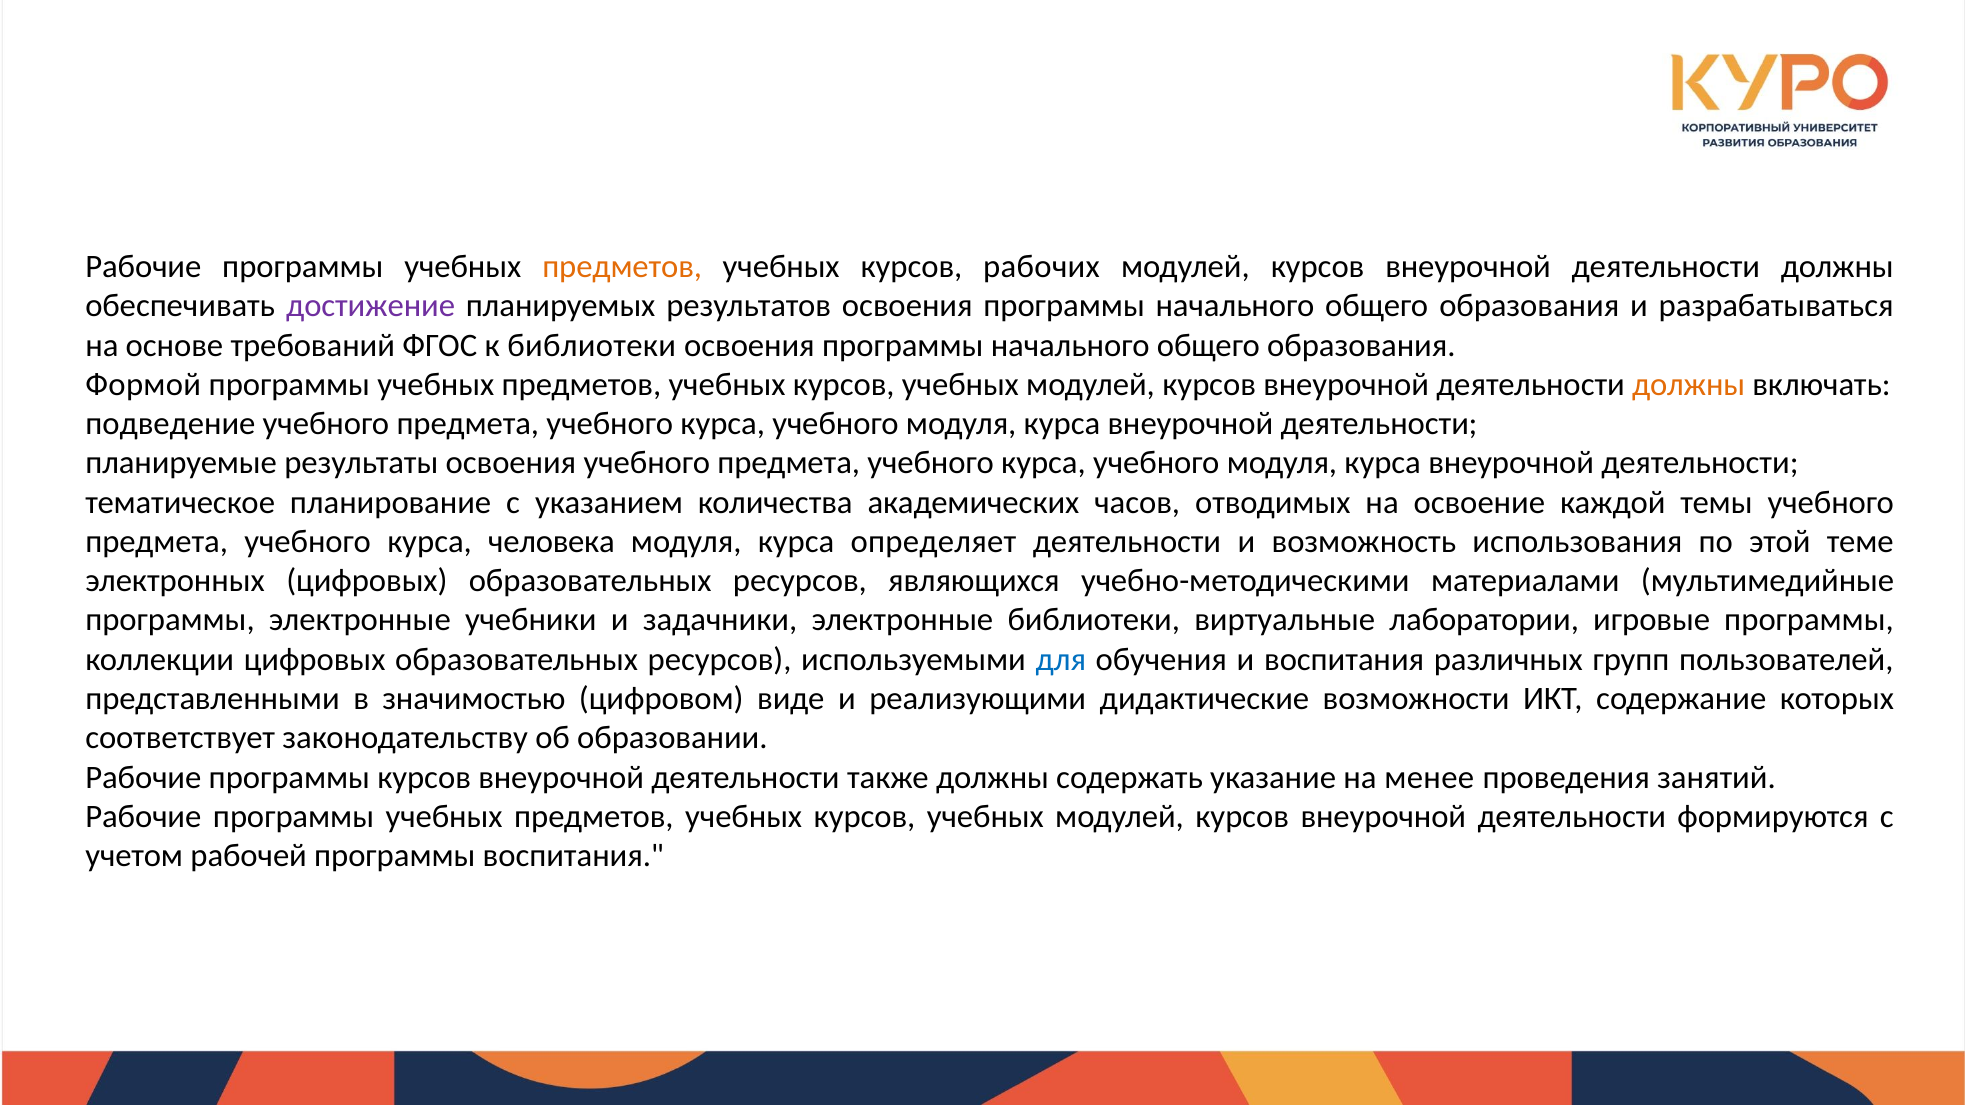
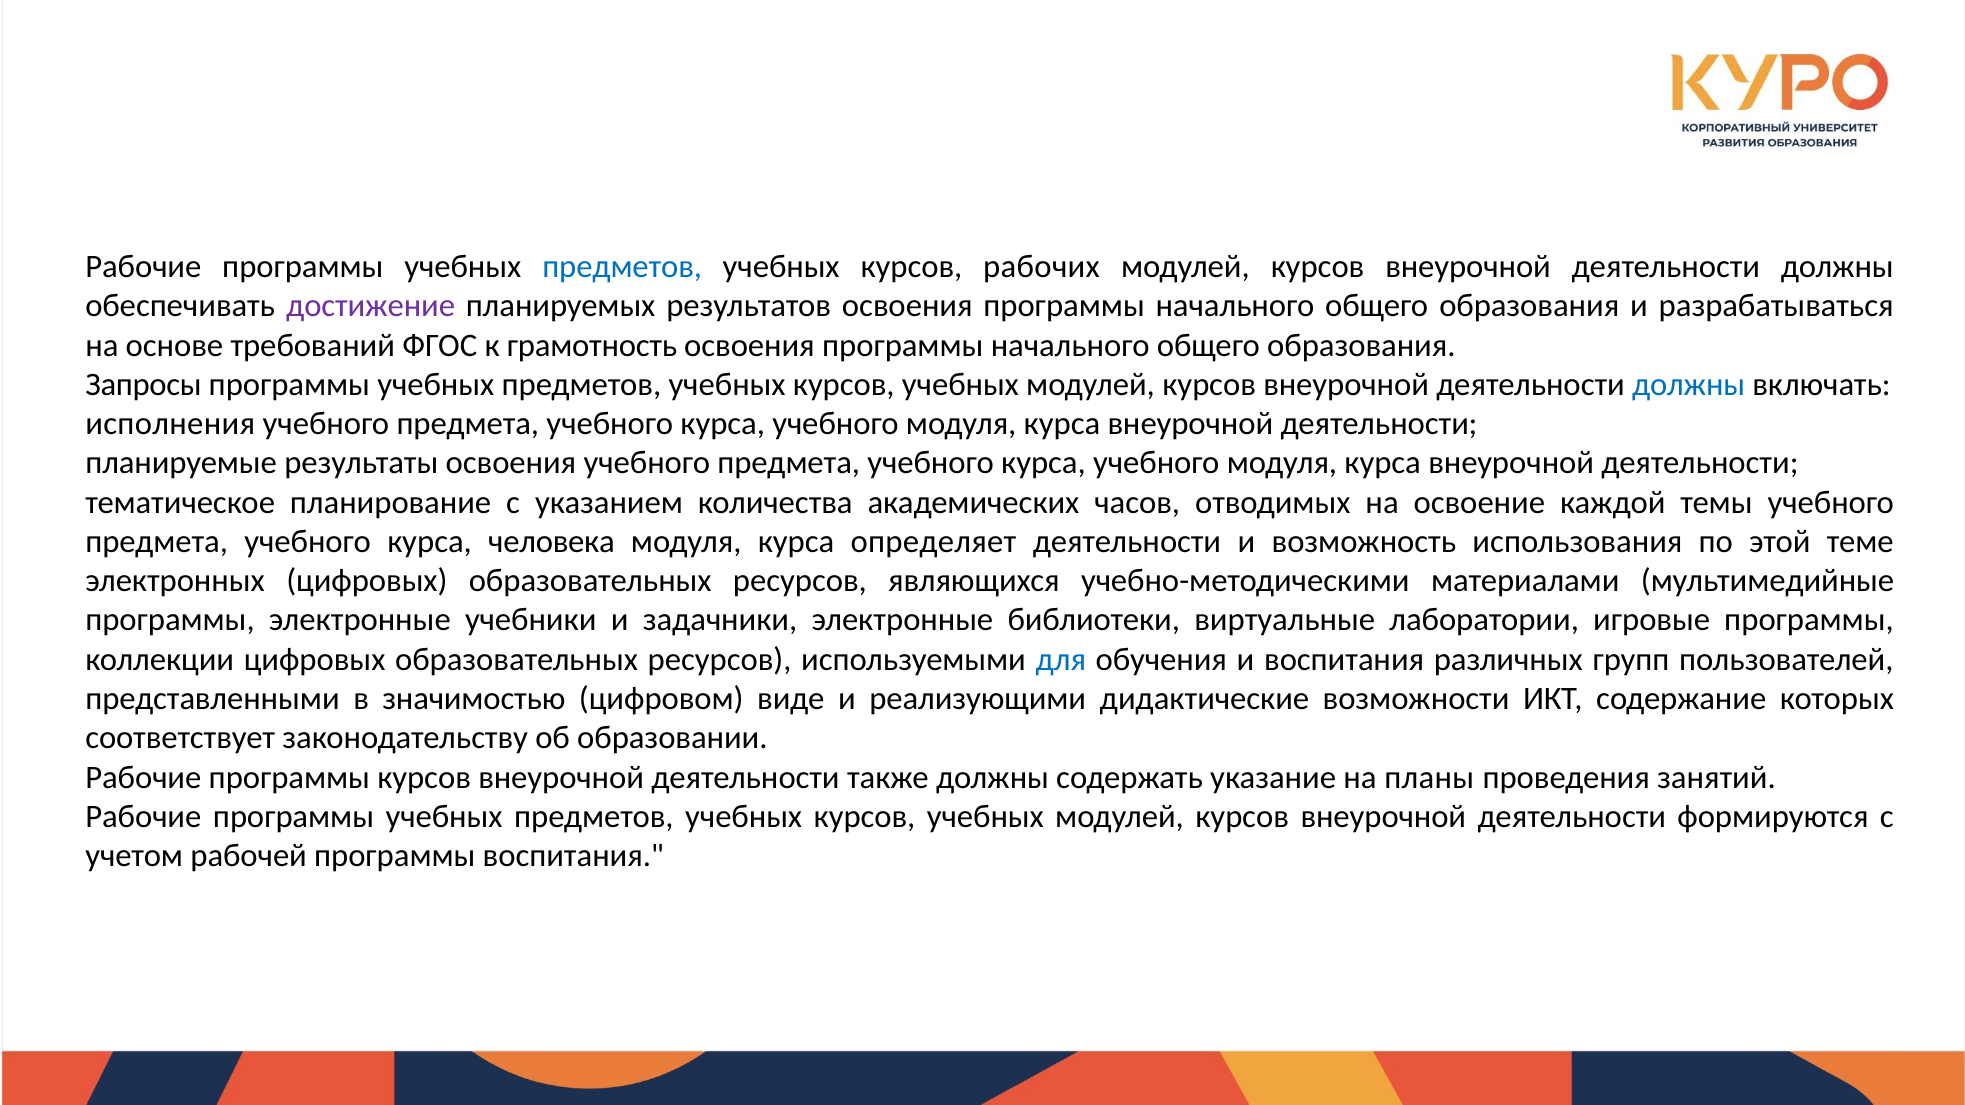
предметов colour: orange -> blue (622, 267)
к библиотеки: библиотеки -> грамотность (592, 345)
Формой: Формой -> Запросы (144, 385)
должны colour: orange -> blue (1689, 385)
подведение: подведение -> исполнения (170, 424)
менее: менее -> планы (1429, 777)
